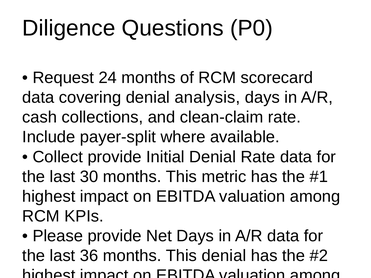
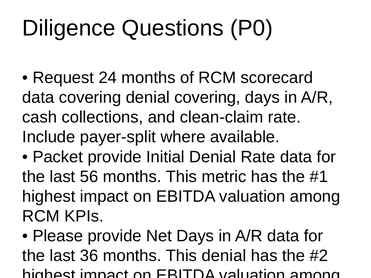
denial analysis: analysis -> covering (207, 98)
Collect: Collect -> Packet (58, 157)
30: 30 -> 56 (89, 177)
